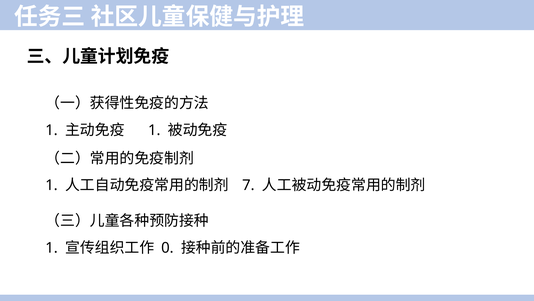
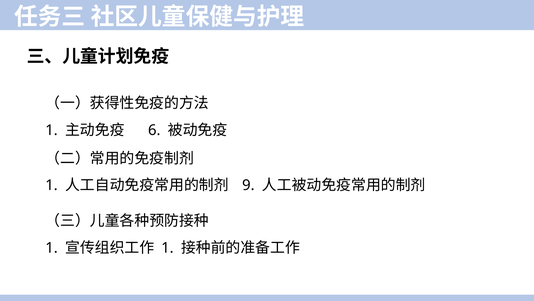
1: 1 -> 6 (154, 130)
7: 7 -> 9 (248, 185)
0: 0 -> 1 (167, 247)
